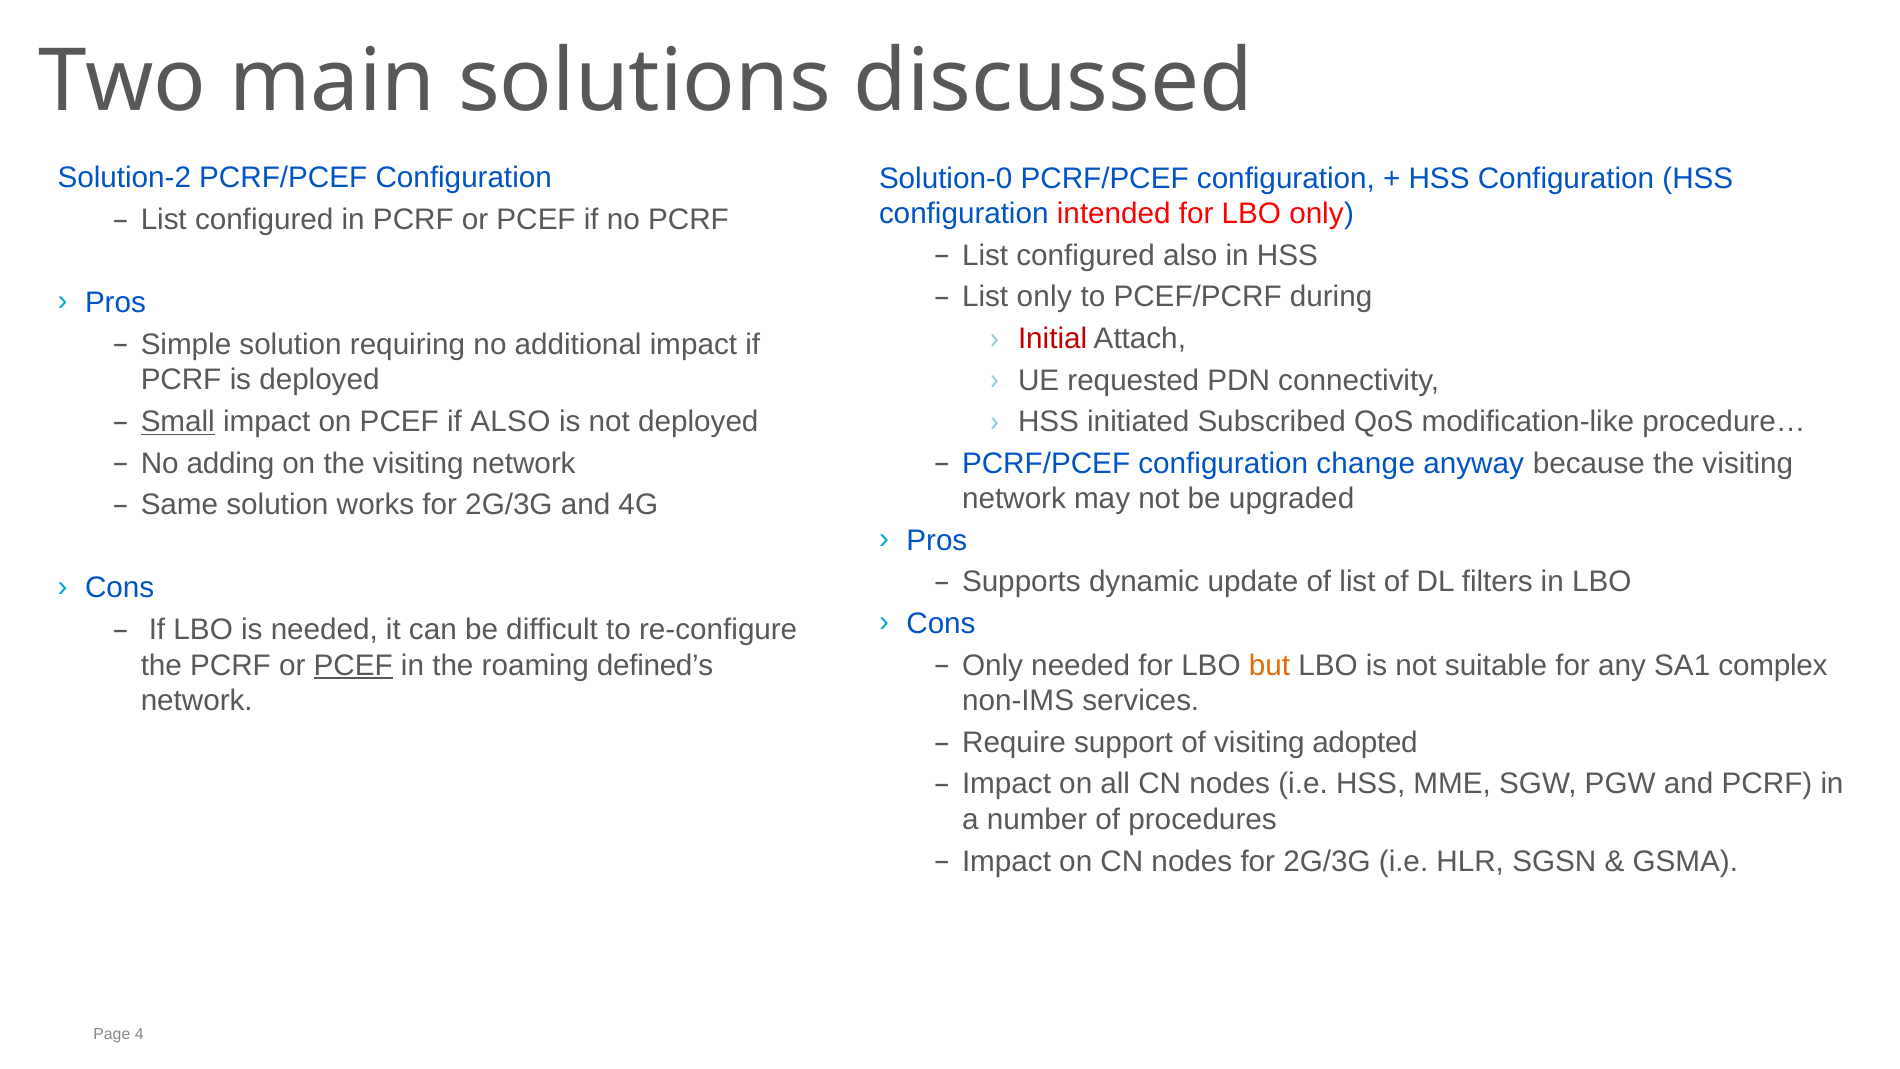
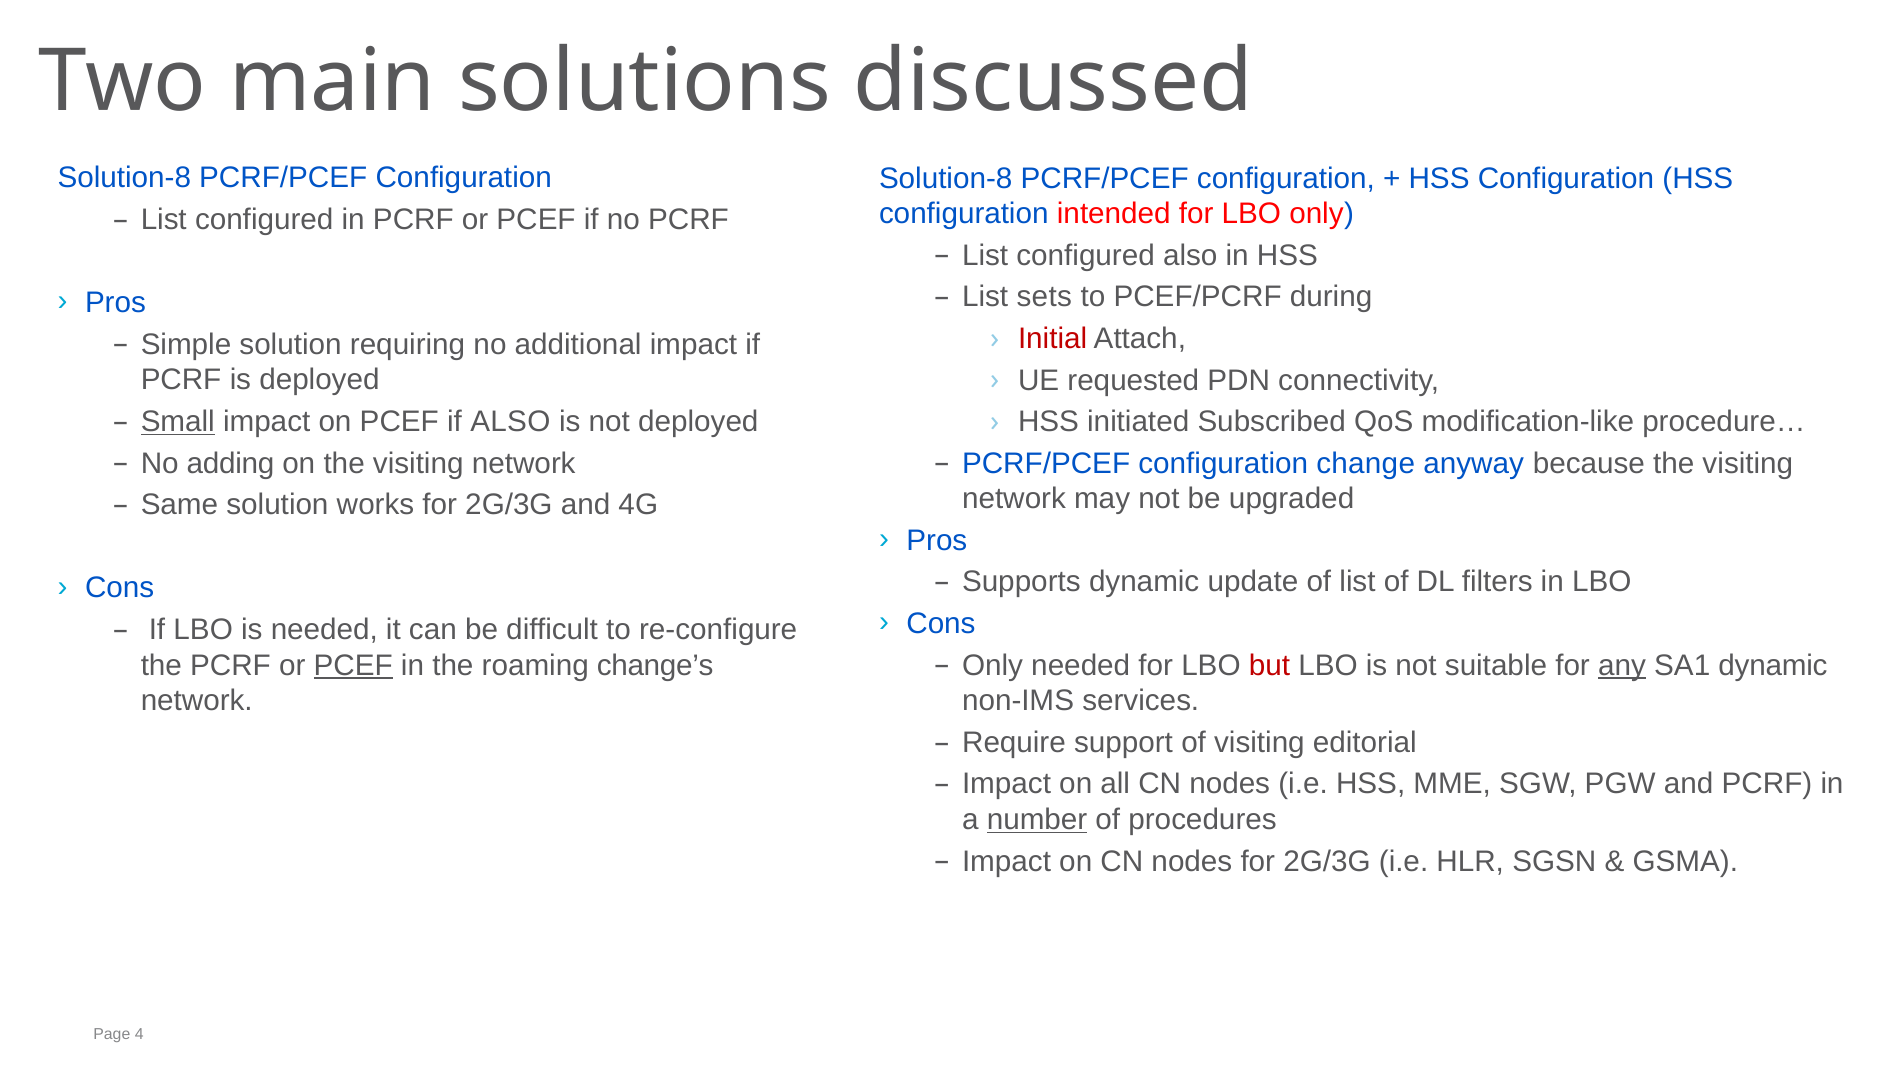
Solution-2: Solution-2 -> Solution-8 (124, 178)
Solution-0: Solution-0 -> Solution-8 (946, 178)
List only: only -> sets (1044, 297)
defined’s: defined’s -> change’s (655, 665)
but colour: orange -> red (1270, 665)
any underline: none -> present (1622, 665)
SA1 complex: complex -> dynamic (1773, 665)
adopted: adopted -> editorial (1365, 742)
number underline: none -> present (1037, 820)
